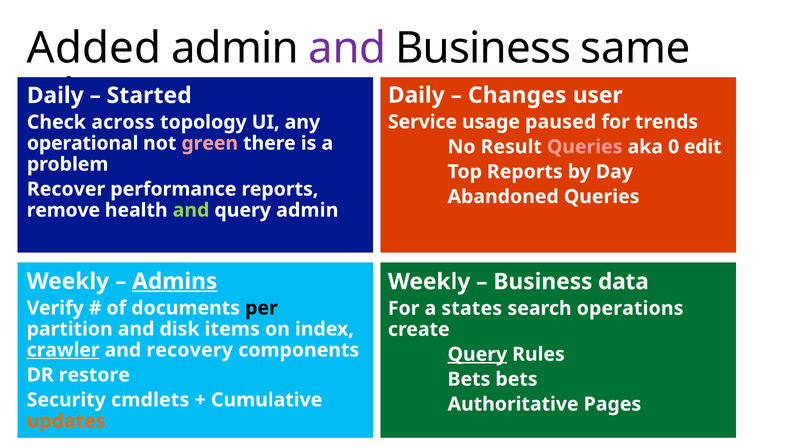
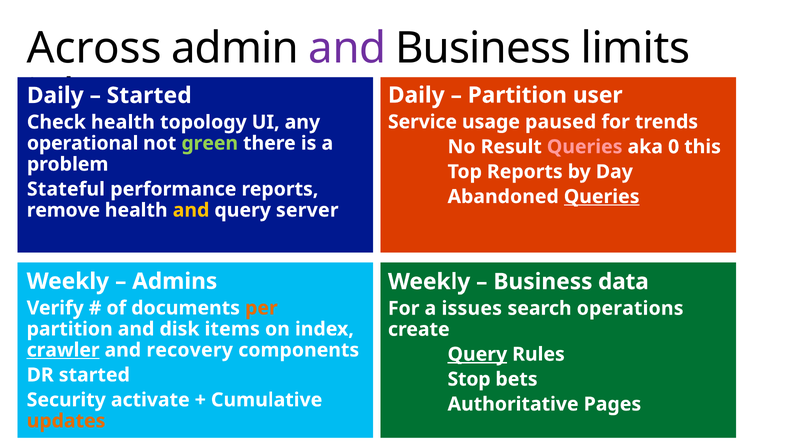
Added: Added -> Across (94, 48)
same: same -> limits (635, 48)
Changes: Changes -> Partition (517, 95)
across: across -> health (123, 122)
green colour: pink -> light green (210, 143)
edit: edit -> this (703, 147)
Recover: Recover -> Stateful (66, 189)
Queries underline: none -> present (602, 197)
and colour: light green -> yellow (191, 210)
query admin: admin -> server (307, 210)
Admins underline: present -> none (175, 281)
per colour: black -> orange (261, 308)
states: states -> issues (472, 308)
DR restore: restore -> started (94, 375)
Bets: Bets -> Stop (469, 379)
cmdlets: cmdlets -> activate (150, 400)
